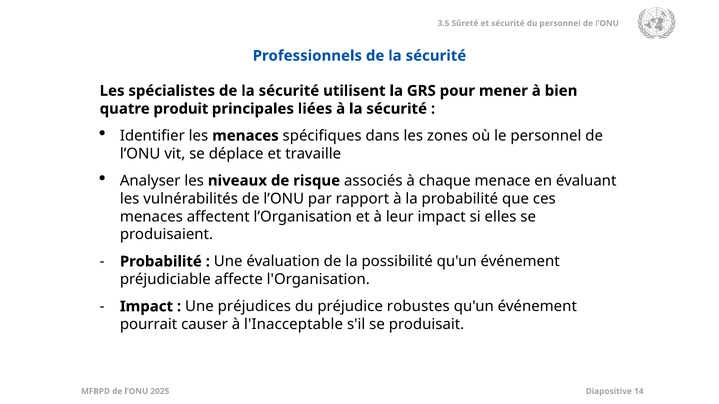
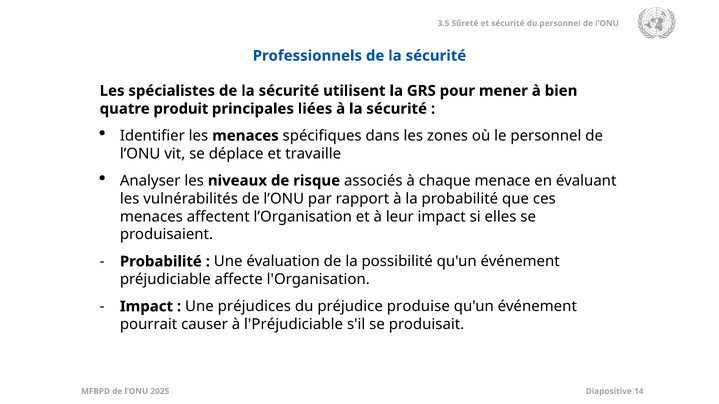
robustes: robustes -> produise (418, 307)
l'Inacceptable: l'Inacceptable -> l'Préjudiciable (294, 325)
